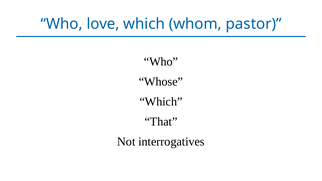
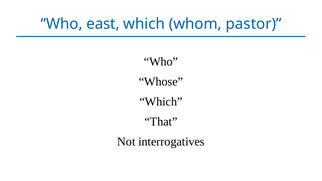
love: love -> east (103, 24)
